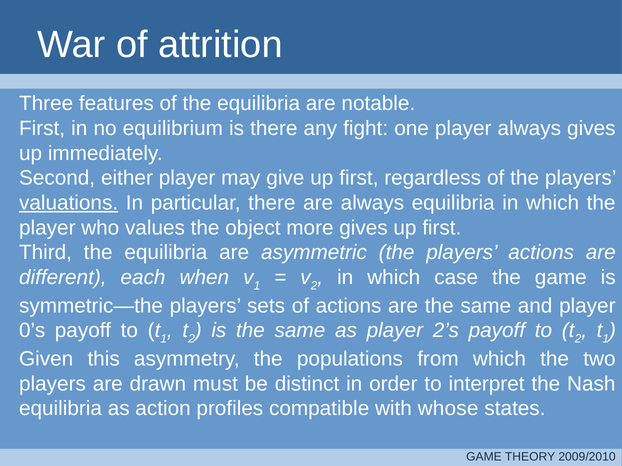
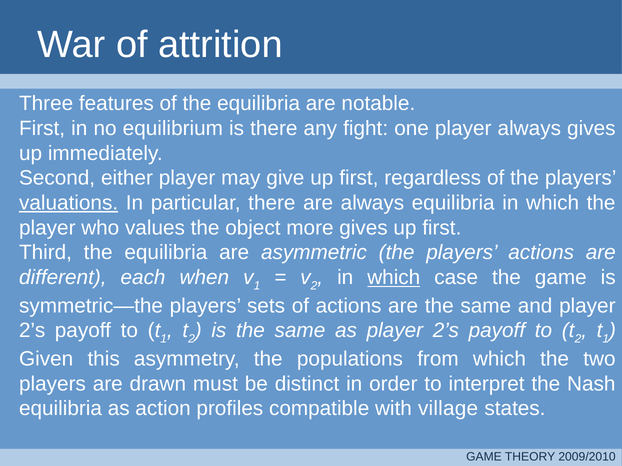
which underline: none -> present (394, 278)
0’s: 0’s -> 2’s (32, 331)
whose: whose -> village (448, 409)
